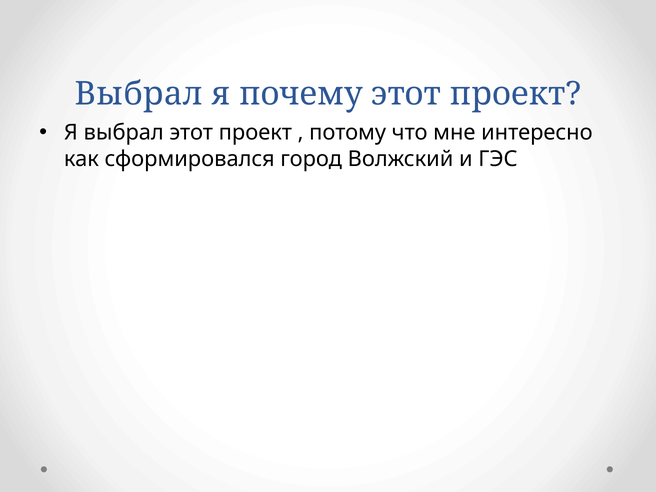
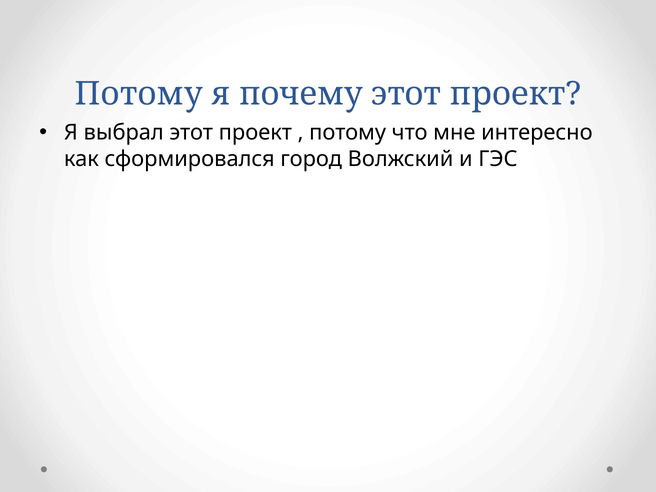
Выбрал: Выбрал -> Потому (139, 94)
